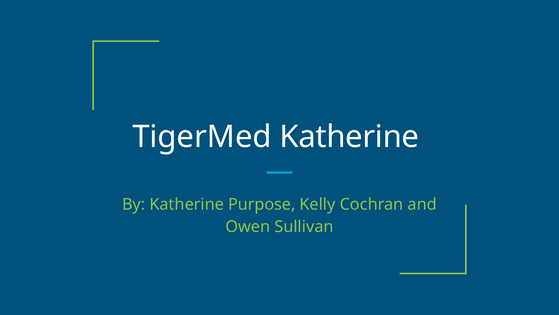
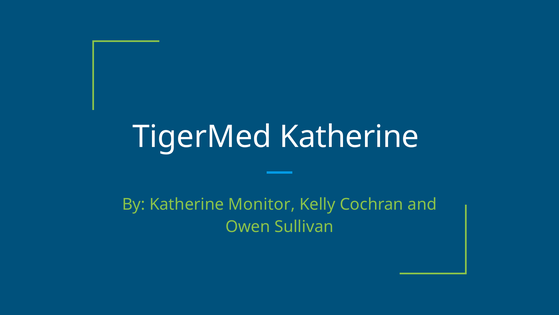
Purpose: Purpose -> Monitor (262, 204)
